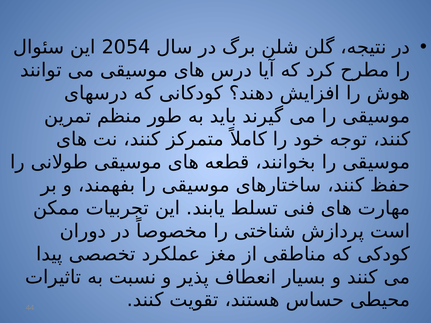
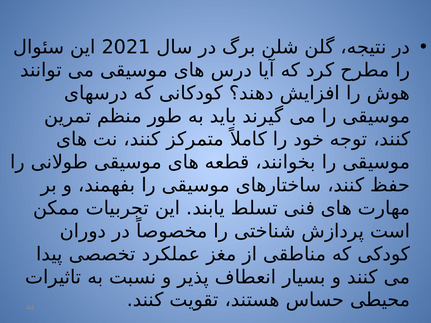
2054: 2054 -> 2021 (126, 47)
